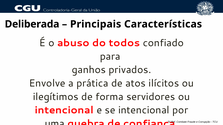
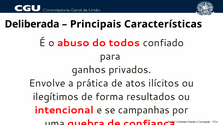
servidores: servidores -> resultados (151, 97)
se intencional: intencional -> campanhas (144, 110)
